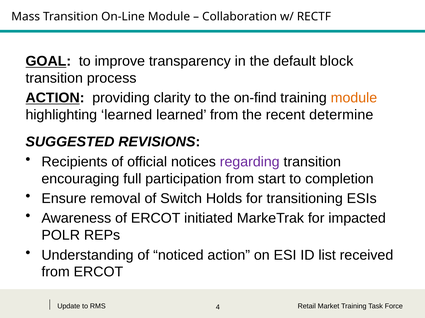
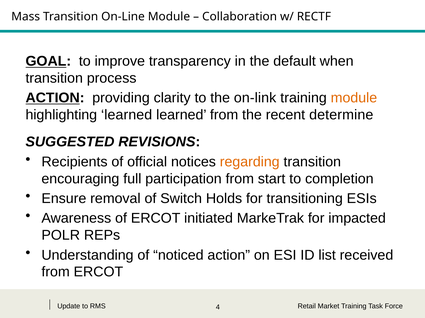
block: block -> when (337, 61)
on-find: on-find -> on-link (255, 98)
regarding colour: purple -> orange (250, 162)
